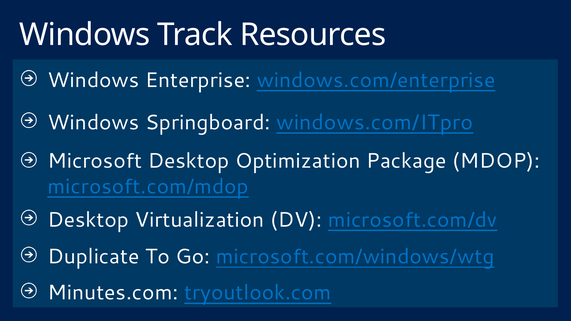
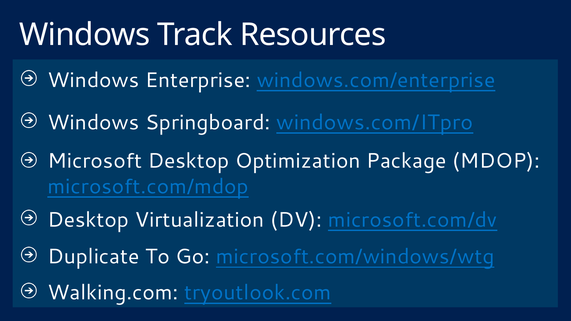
Minutes.com: Minutes.com -> Walking.com (113, 293)
